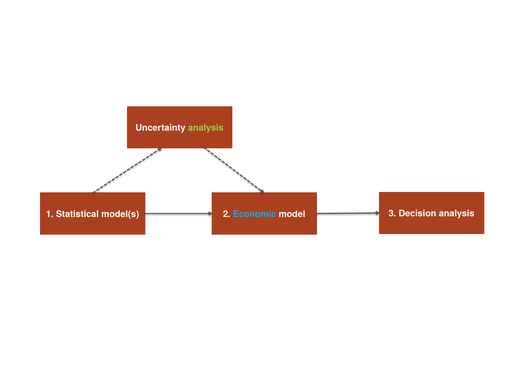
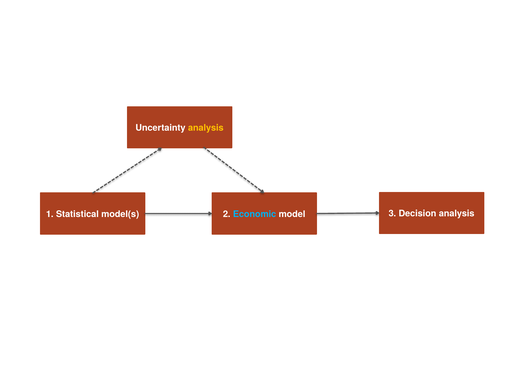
analysis colour: light green -> yellow (206, 128)
